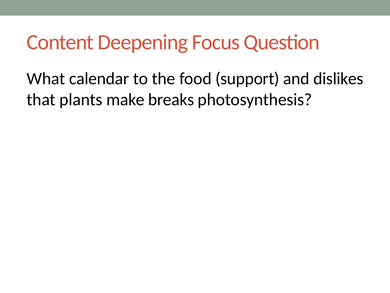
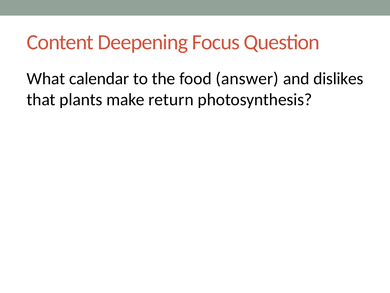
support: support -> answer (247, 79)
breaks: breaks -> return (171, 99)
